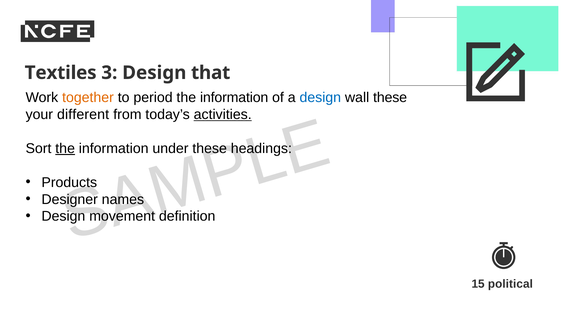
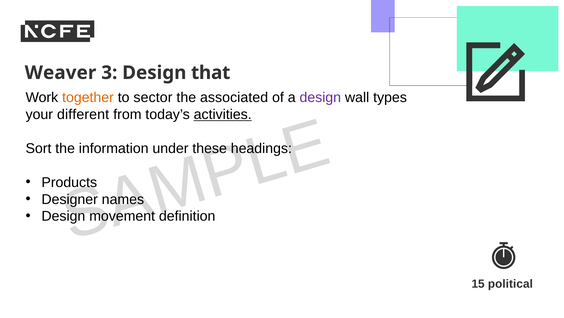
Textiles: Textiles -> Weaver (61, 73)
period: period -> sector (153, 97)
information: information -> associated (234, 97)
design colour: blue -> purple (320, 97)
wall these: these -> types (390, 97)
the underline: present -> none (65, 148)
